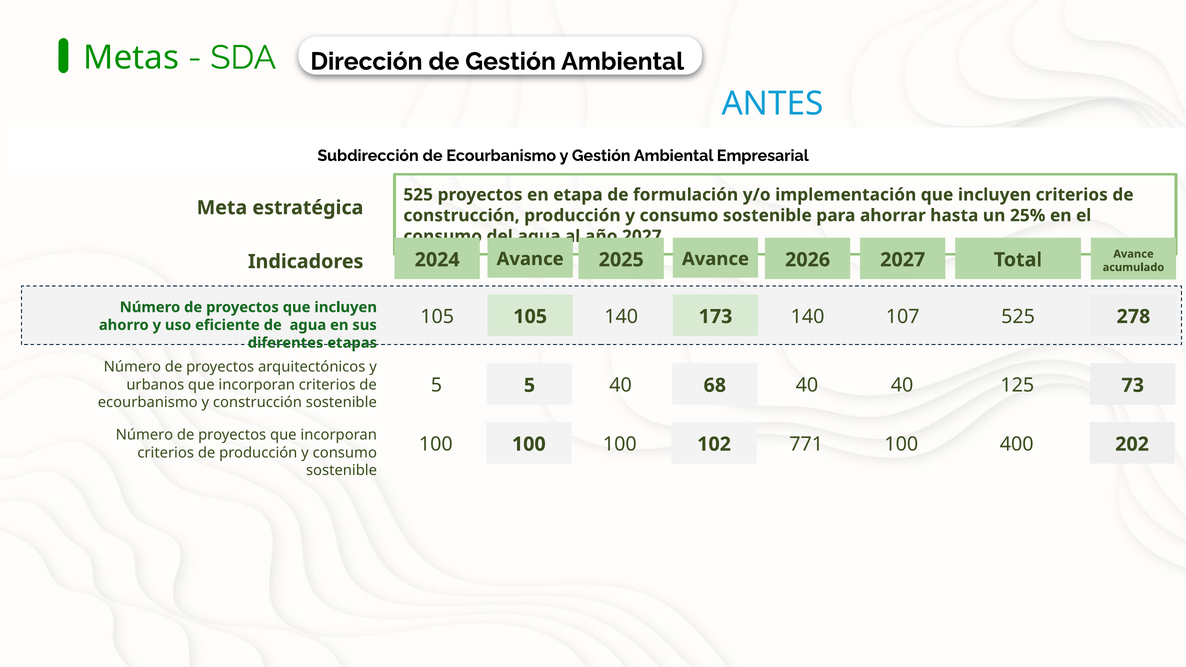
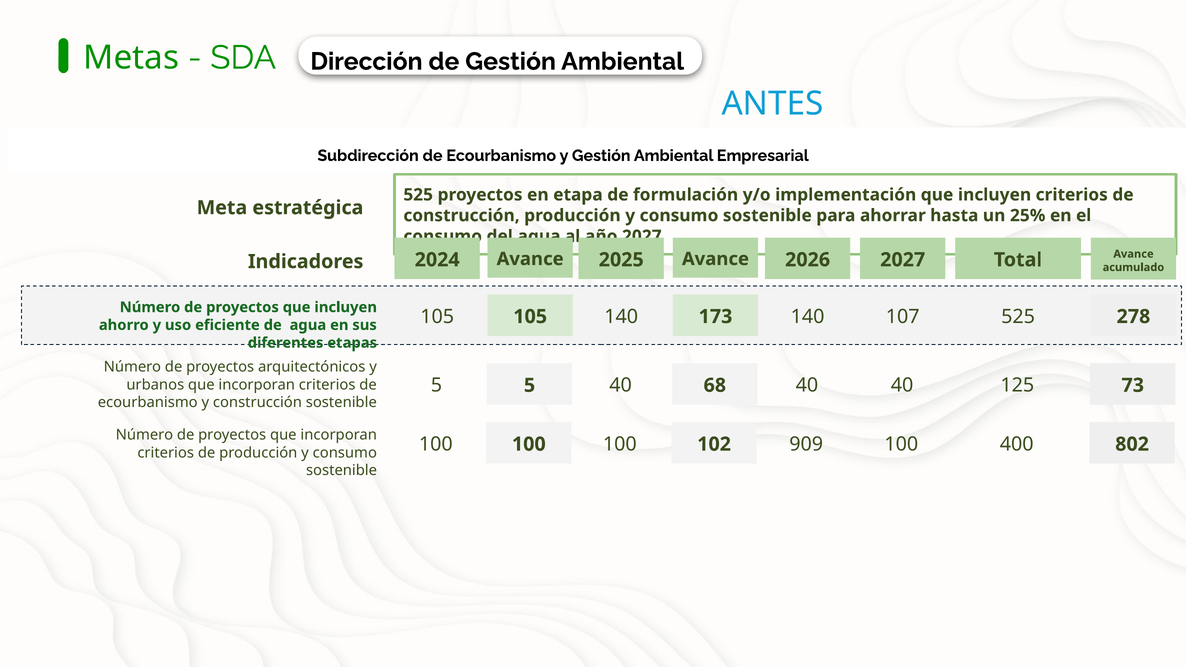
771: 771 -> 909 (806, 444)
202: 202 -> 802 (1132, 444)
